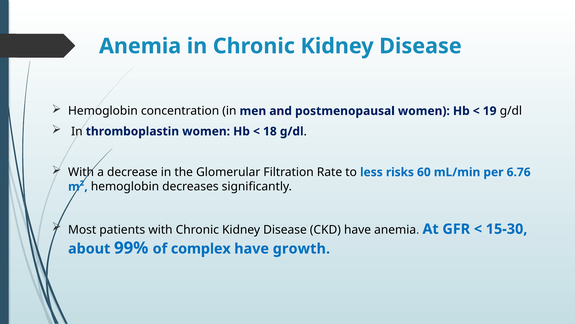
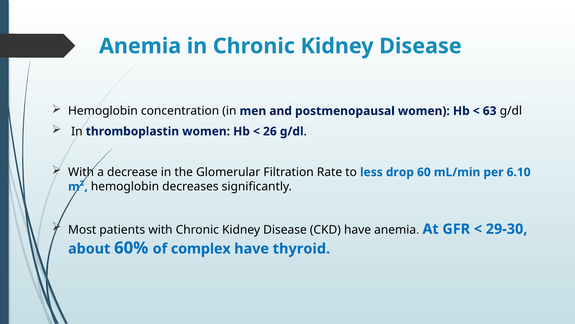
19: 19 -> 63 (490, 111)
18: 18 -> 26 (270, 131)
risks: risks -> drop (400, 172)
6.76: 6.76 -> 6.10 (519, 172)
15-30: 15-30 -> 29-30 (507, 229)
99%: 99% -> 60% (131, 248)
growth: growth -> thyroid (301, 248)
